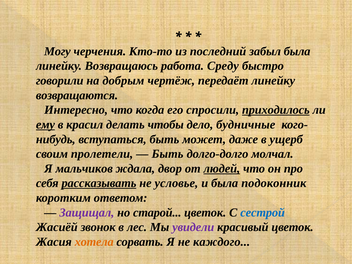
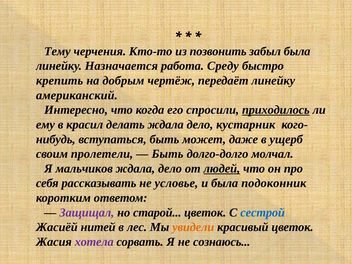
Могу: Могу -> Тему (57, 51)
последний: последний -> позвонить (218, 51)
Возвращаюсь: Возвращаюсь -> Назначается (121, 66)
говорили: говорили -> крепить (60, 81)
возвращаются: возвращаются -> американский (77, 95)
ему underline: present -> none (45, 125)
делать чтобы: чтобы -> ждала (166, 125)
будничные: будничные -> кустарник (246, 125)
двор: двор -> дело (170, 169)
рассказывать underline: present -> none (99, 183)
звонок: звонок -> нитей (98, 227)
увидели colour: purple -> orange (193, 227)
хотела colour: orange -> purple (94, 242)
каждого: каждого -> сознаюсь (222, 242)
